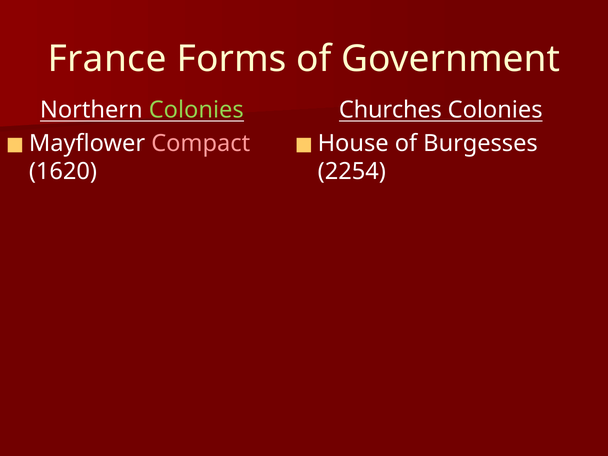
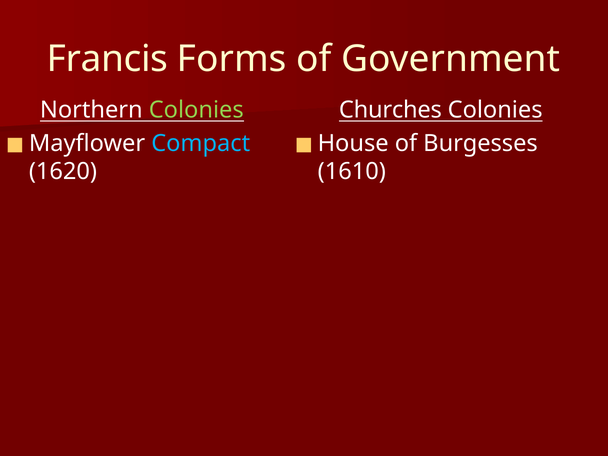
France: France -> Francis (107, 59)
Compact colour: pink -> light blue (201, 143)
2254: 2254 -> 1610 (352, 172)
